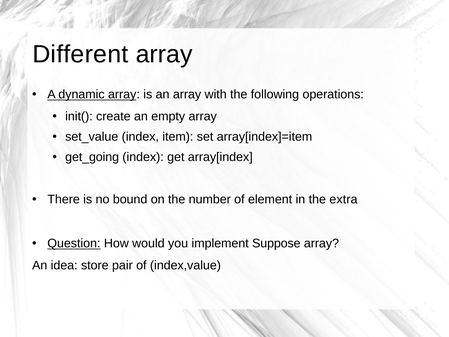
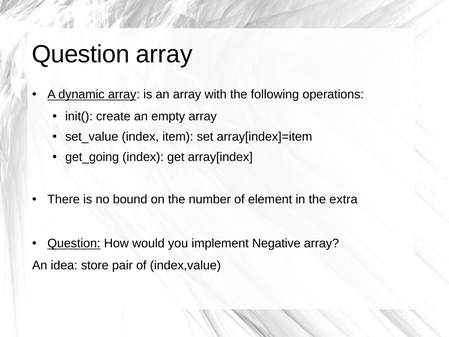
Different: Different -> Question (81, 54)
Suppose: Suppose -> Negative (276, 243)
